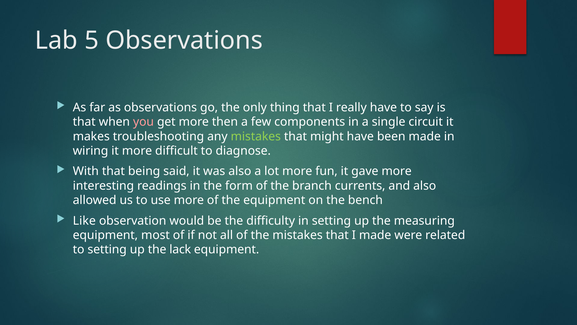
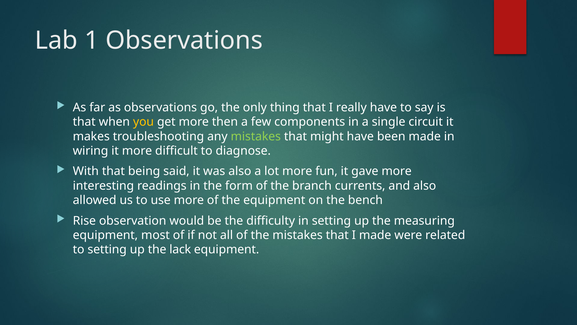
5: 5 -> 1 (92, 41)
you colour: pink -> yellow (144, 122)
Like: Like -> Rise (84, 220)
